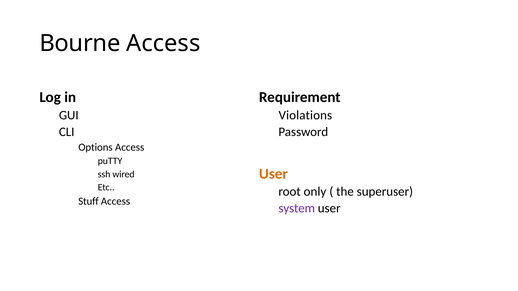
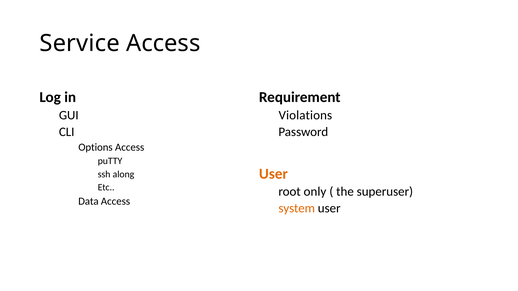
Bourne: Bourne -> Service (80, 44)
wired: wired -> along (123, 174)
Stuff: Stuff -> Data (88, 201)
system colour: purple -> orange (297, 209)
